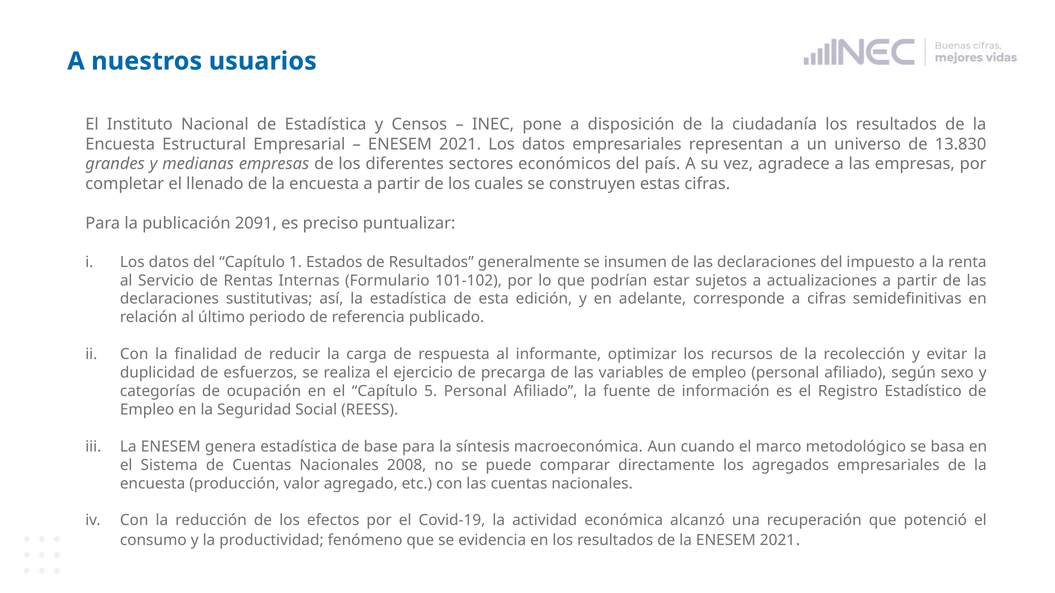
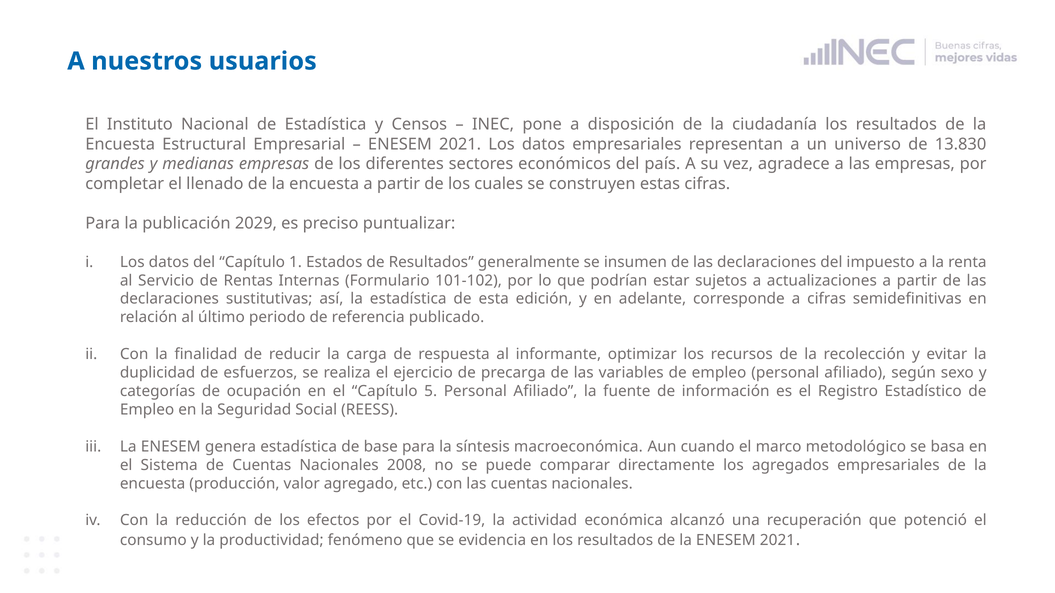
2091: 2091 -> 2029 (256, 223)
